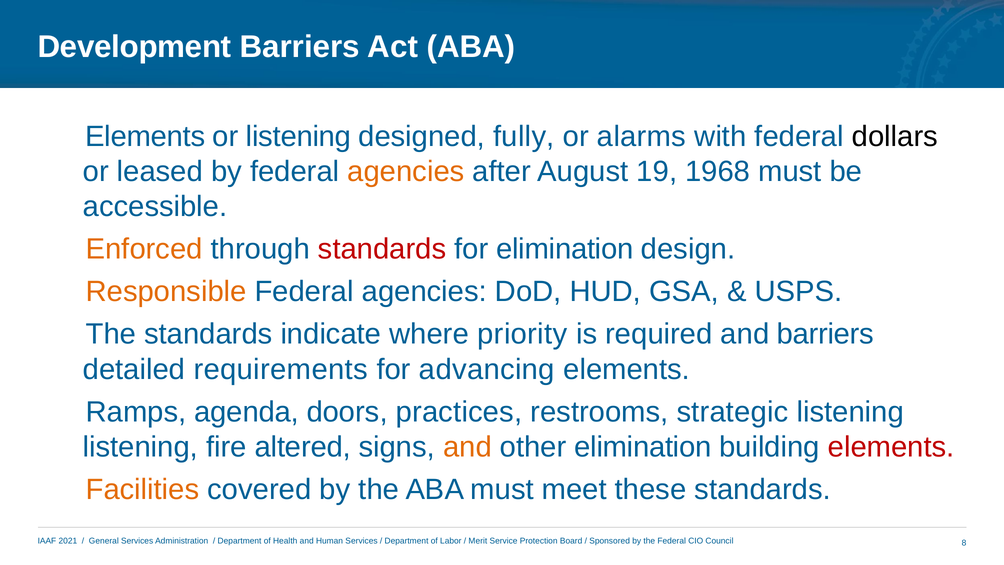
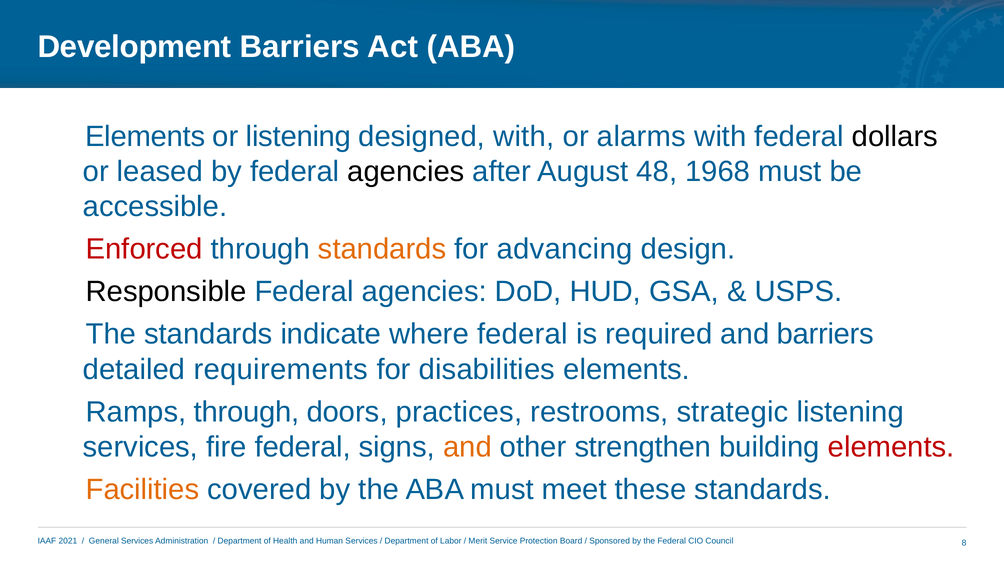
designed fully: fully -> with (524, 136)
agencies colour: orange -> black (406, 171)
19: 19 -> 48 (657, 171)
Enforced colour: orange -> red (144, 249)
standards colour: red -> orange (382, 249)
for elimination: elimination -> advancing (565, 249)
Responsible colour: orange -> black (166, 292)
where priority: priority -> federal (522, 334)
advancing: advancing -> disabilities (487, 369)
Ramps agenda: agenda -> through (247, 412)
listening: listening -> services (140, 447)
fire altered: altered -> federal (303, 447)
other elimination: elimination -> strengthen (643, 447)
